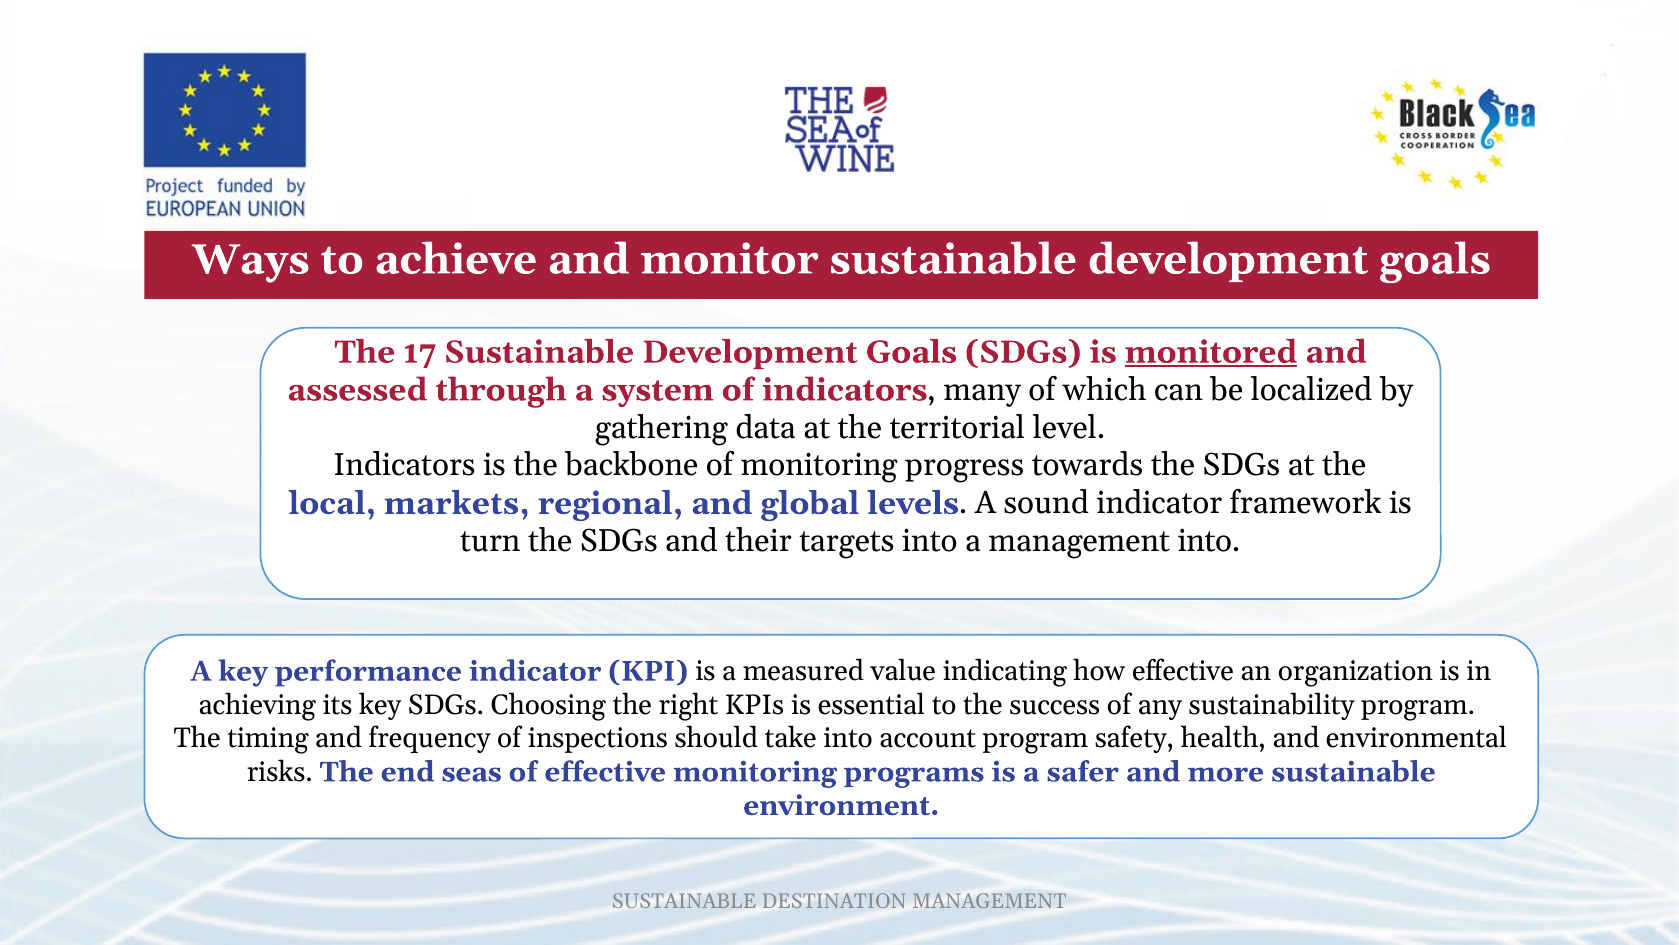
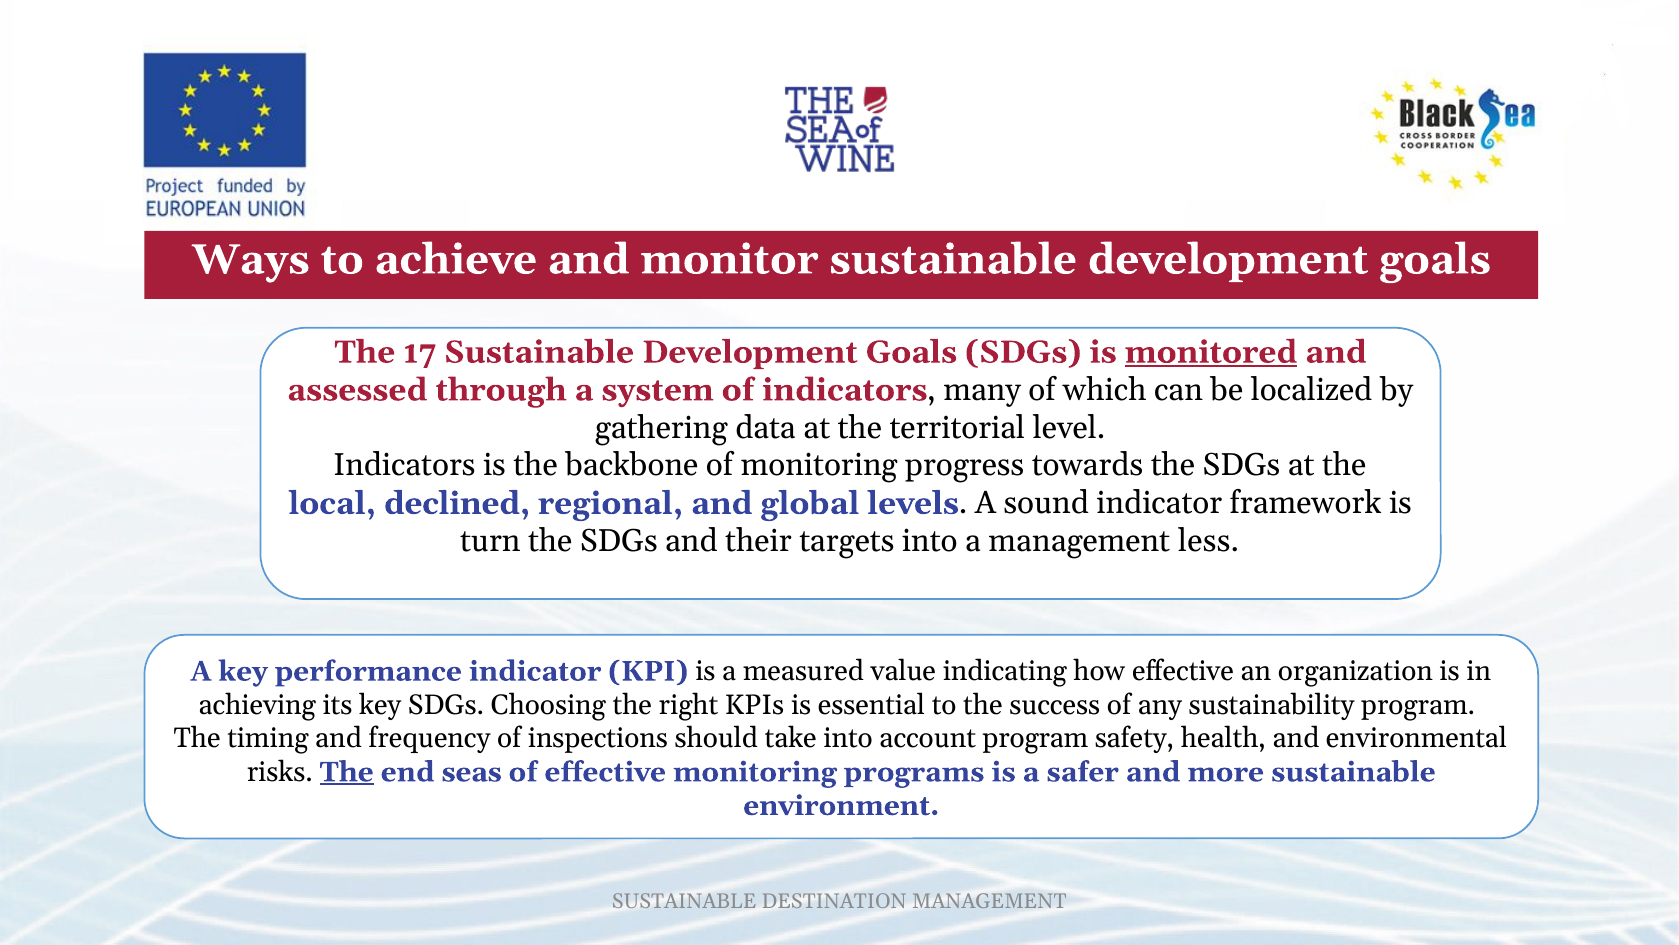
markets: markets -> declined (457, 503)
management into: into -> less (1209, 541)
The underline: none -> present (347, 772)
